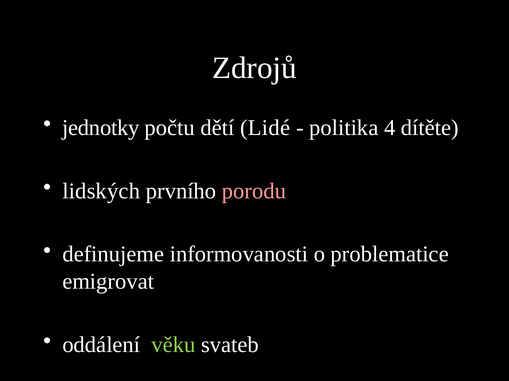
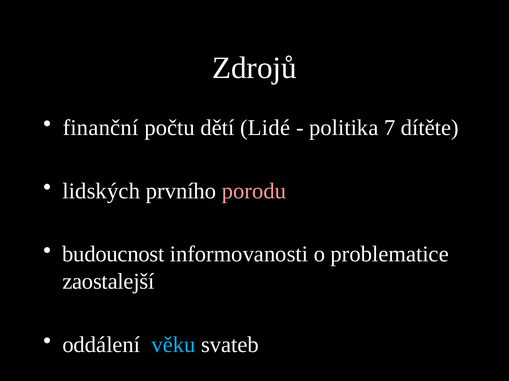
jednotky: jednotky -> finanční (101, 128)
4: 4 -> 7 (390, 128)
definujeme: definujeme -> budoucnost (113, 255)
emigrovat: emigrovat -> zaostalejší (108, 282)
věku colour: light green -> light blue (174, 345)
